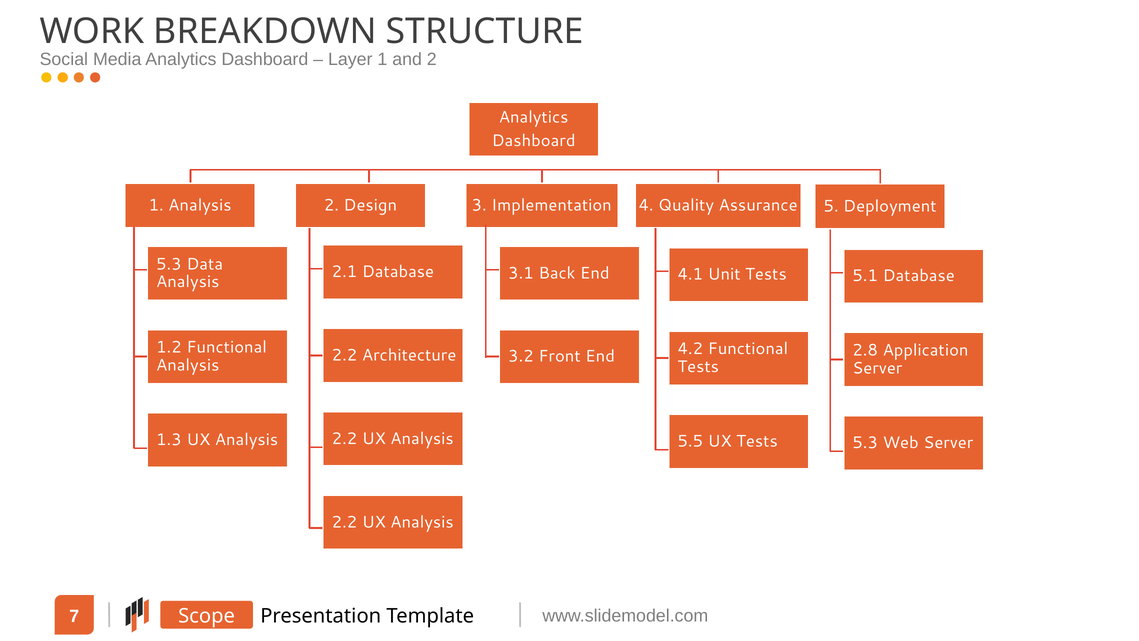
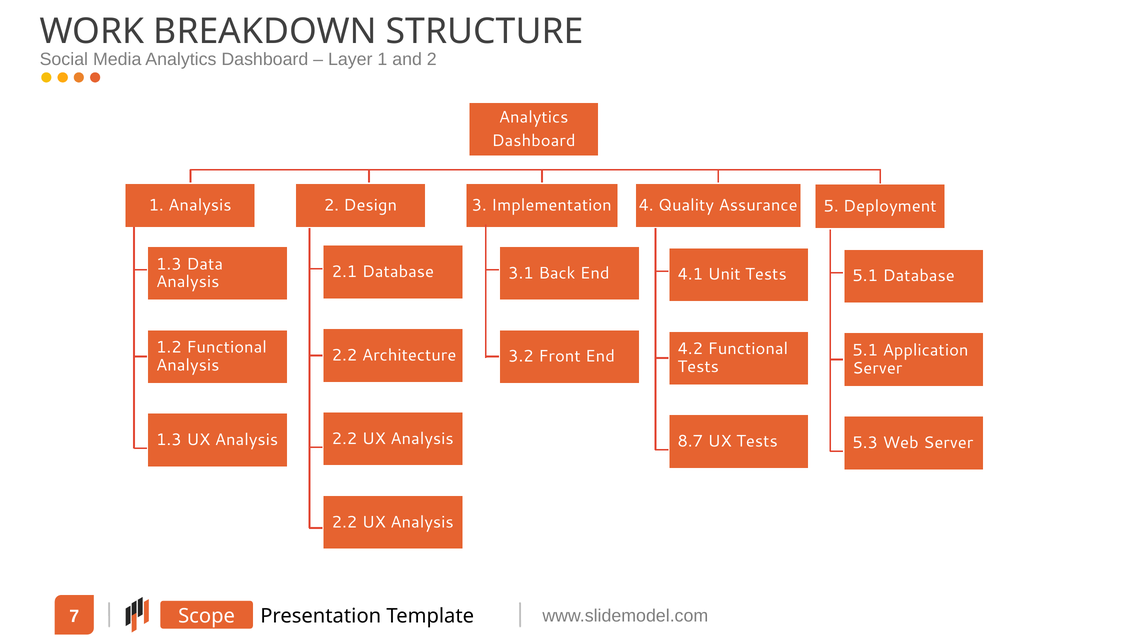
5.3: 5.3 -> 1.3 (169, 264)
2.8: 2.8 -> 5.1 (865, 350)
5.5: 5.5 -> 8.7 (690, 441)
